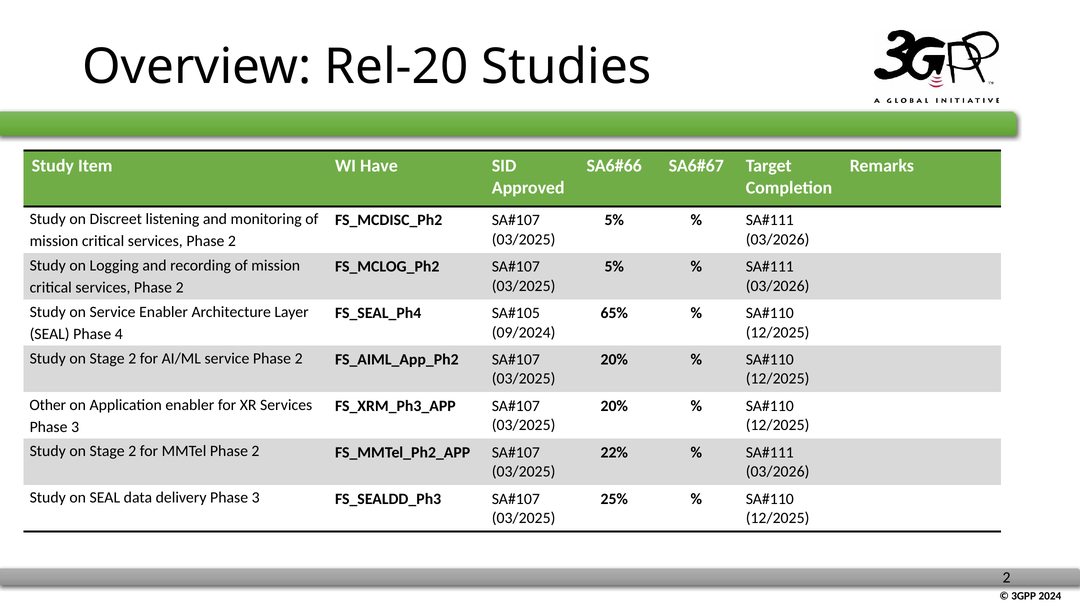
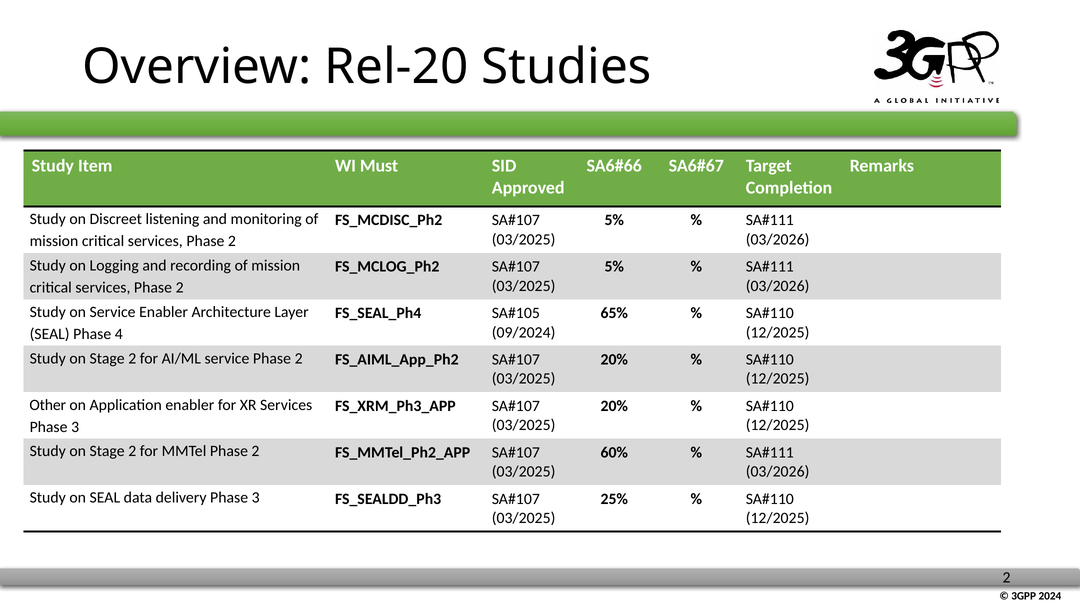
Have: Have -> Must (379, 166)
22%: 22% -> 60% (614, 452)
